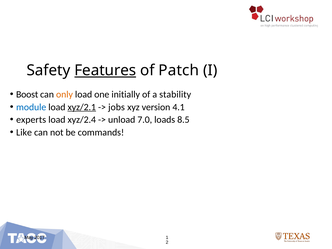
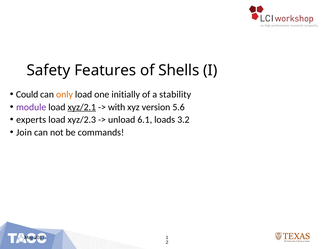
Features underline: present -> none (105, 70)
Patch: Patch -> Shells (179, 70)
Boost: Boost -> Could (27, 95)
module colour: blue -> purple (31, 107)
jobs: jobs -> with (117, 107)
4.1: 4.1 -> 5.6 (179, 107)
xyz/2.4: xyz/2.4 -> xyz/2.3 (82, 120)
7.0: 7.0 -> 6.1 (145, 120)
8.5: 8.5 -> 3.2 (183, 120)
Like: Like -> Join (24, 132)
